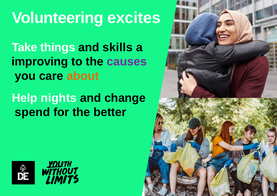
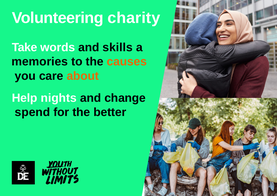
excites: excites -> charity (134, 18)
things: things -> words (58, 47)
improving: improving -> memories (40, 62)
causes colour: purple -> orange (127, 62)
